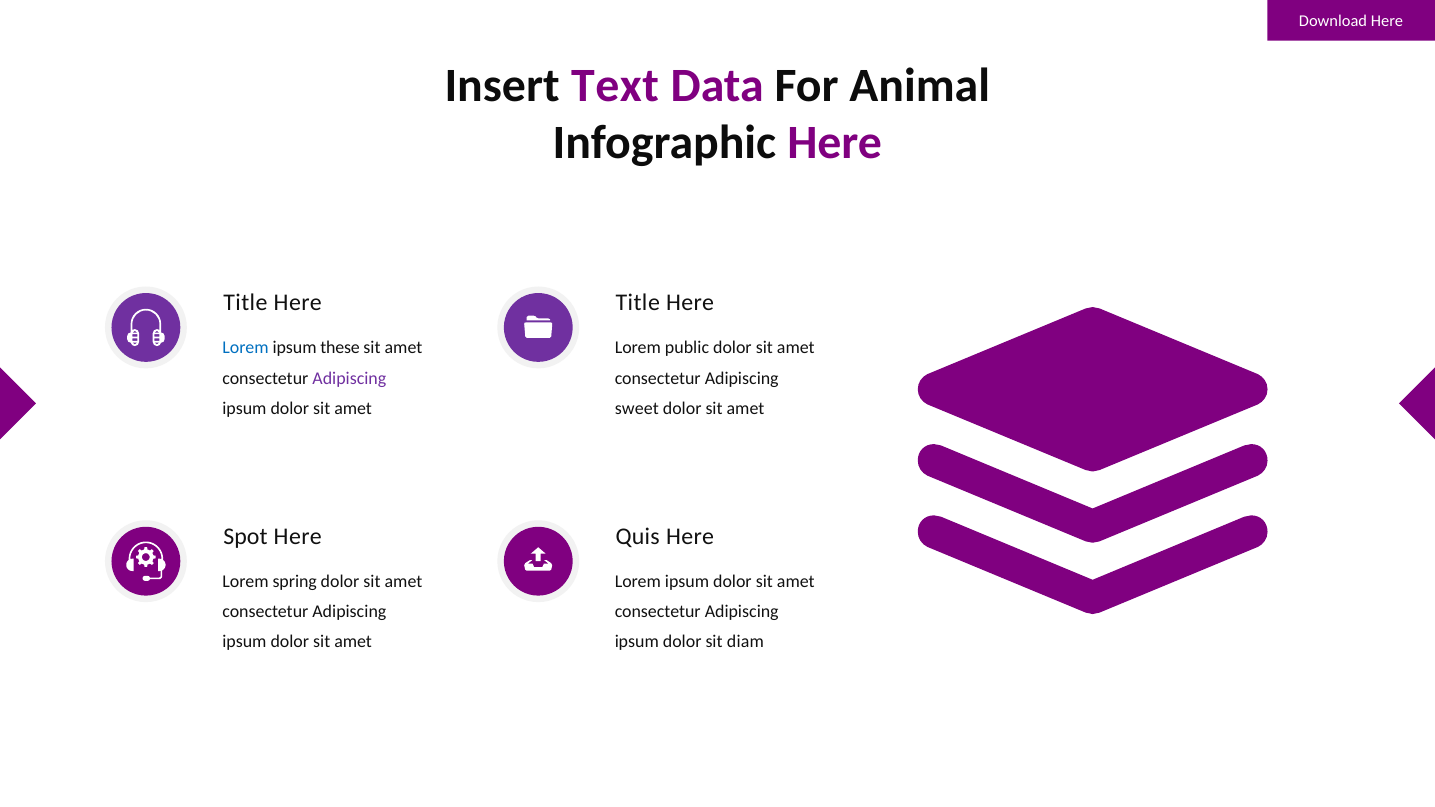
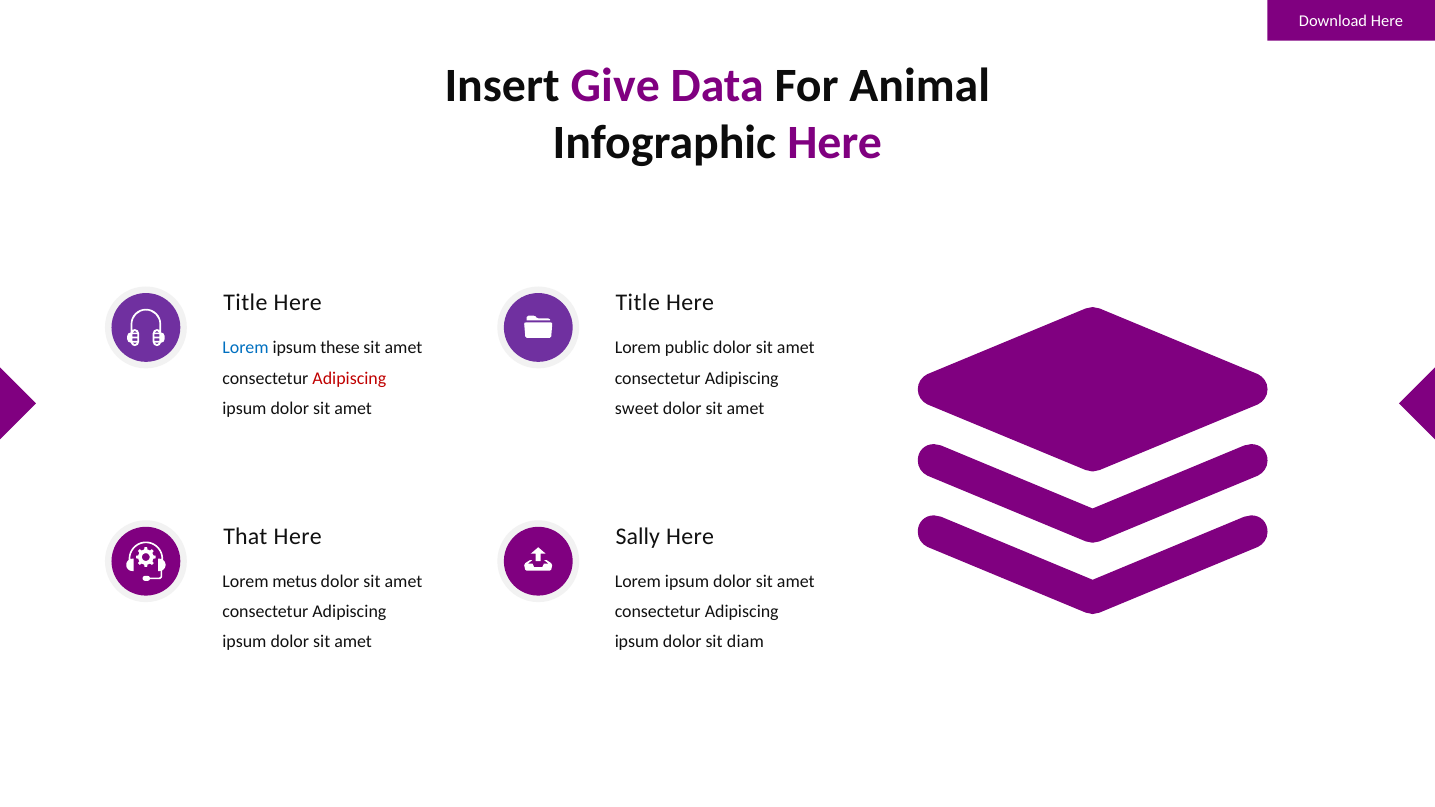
Text: Text -> Give (615, 86)
Adipiscing colour: purple -> red (349, 378)
Spot: Spot -> That (245, 537)
Quis: Quis -> Sally (638, 537)
spring: spring -> metus (295, 582)
